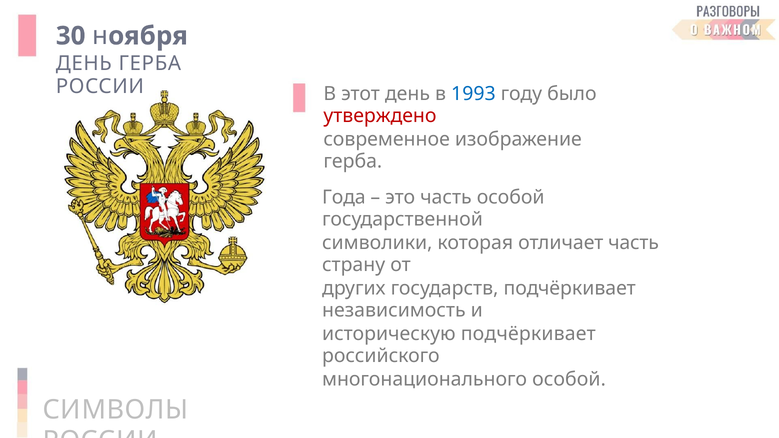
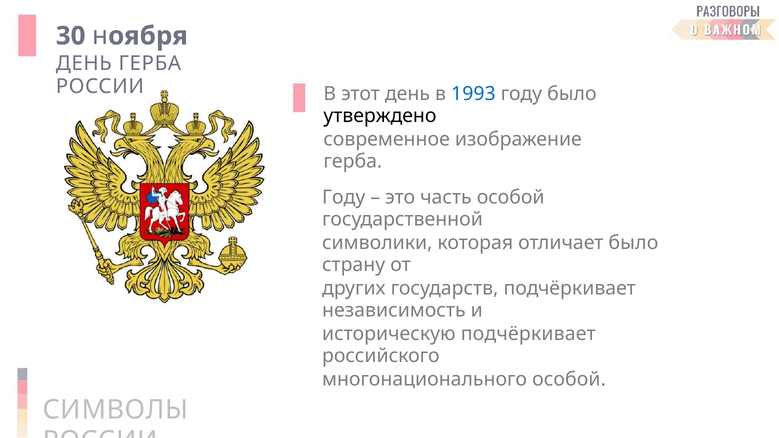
утверждено colour: red -> black (380, 116)
Года: Года -> Году (344, 197)
отличает часть: часть -> было (633, 243)
